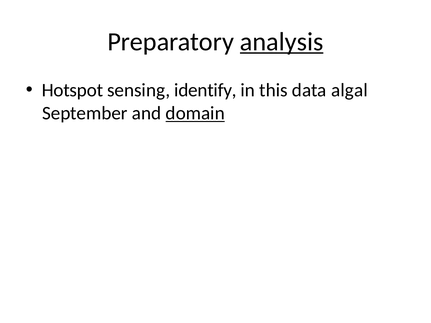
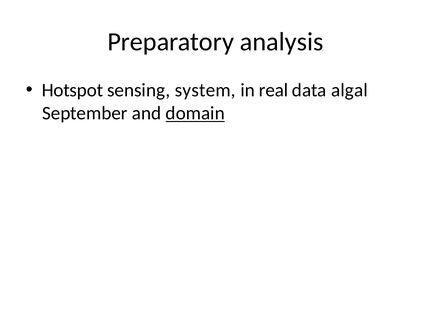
analysis underline: present -> none (282, 42)
identify: identify -> system (205, 90)
this: this -> real (274, 90)
